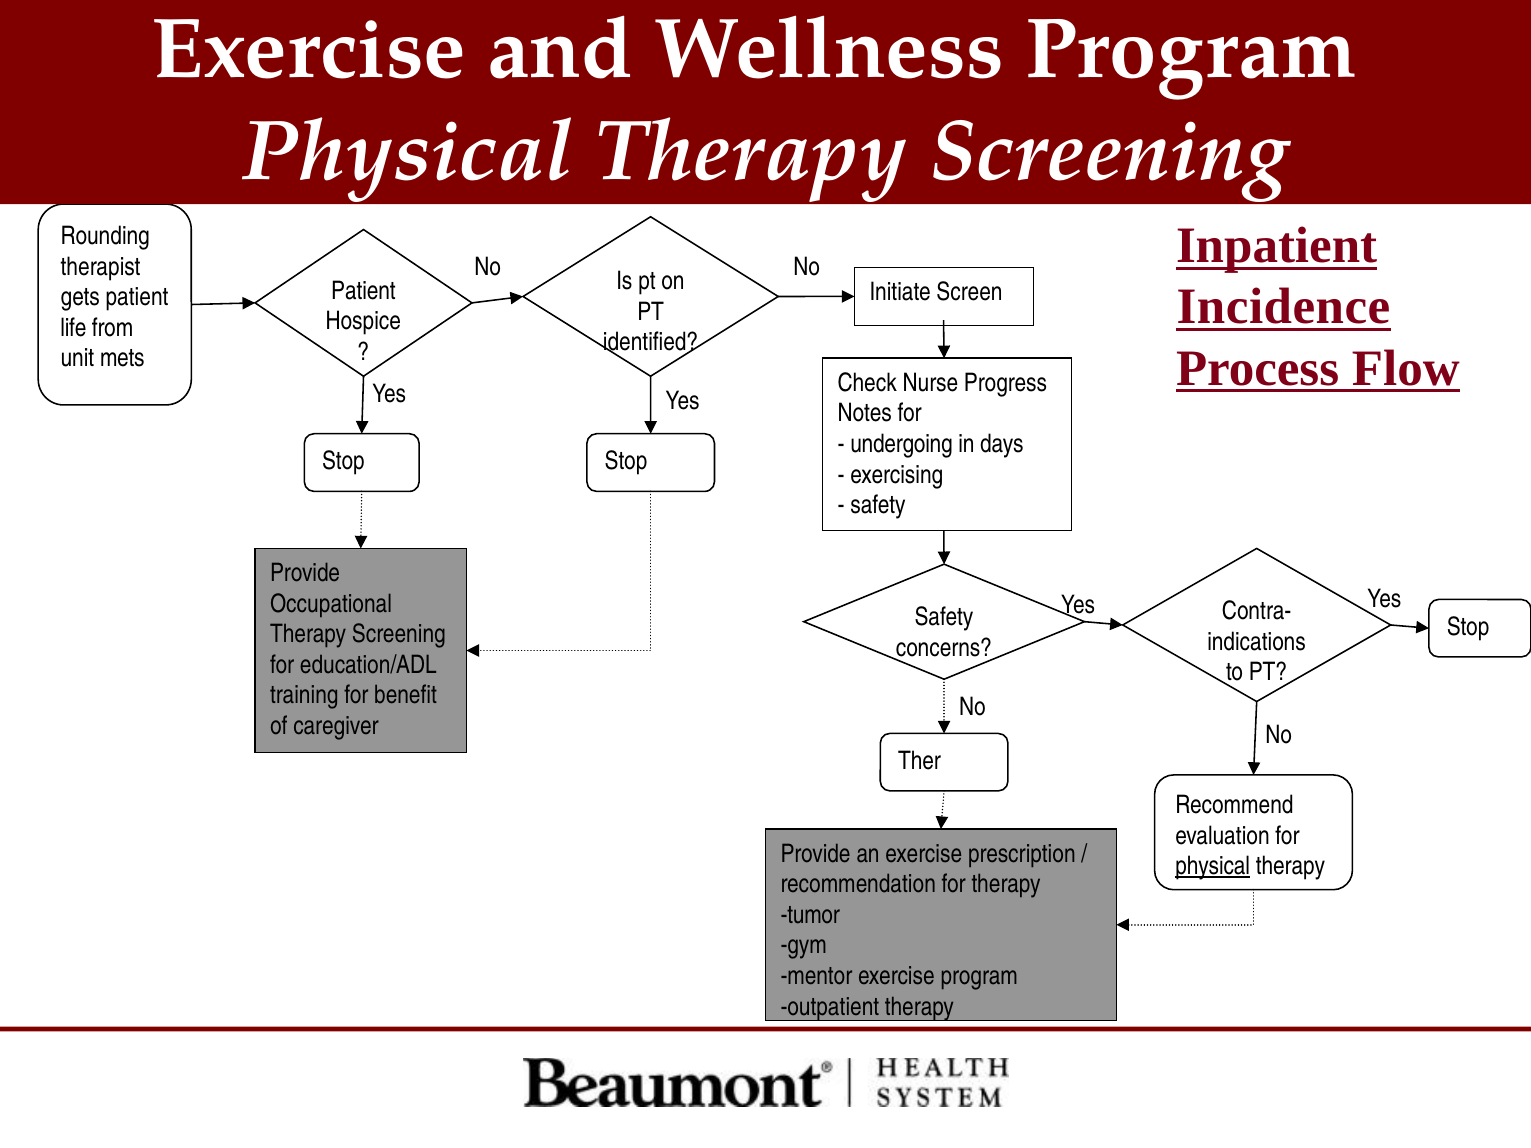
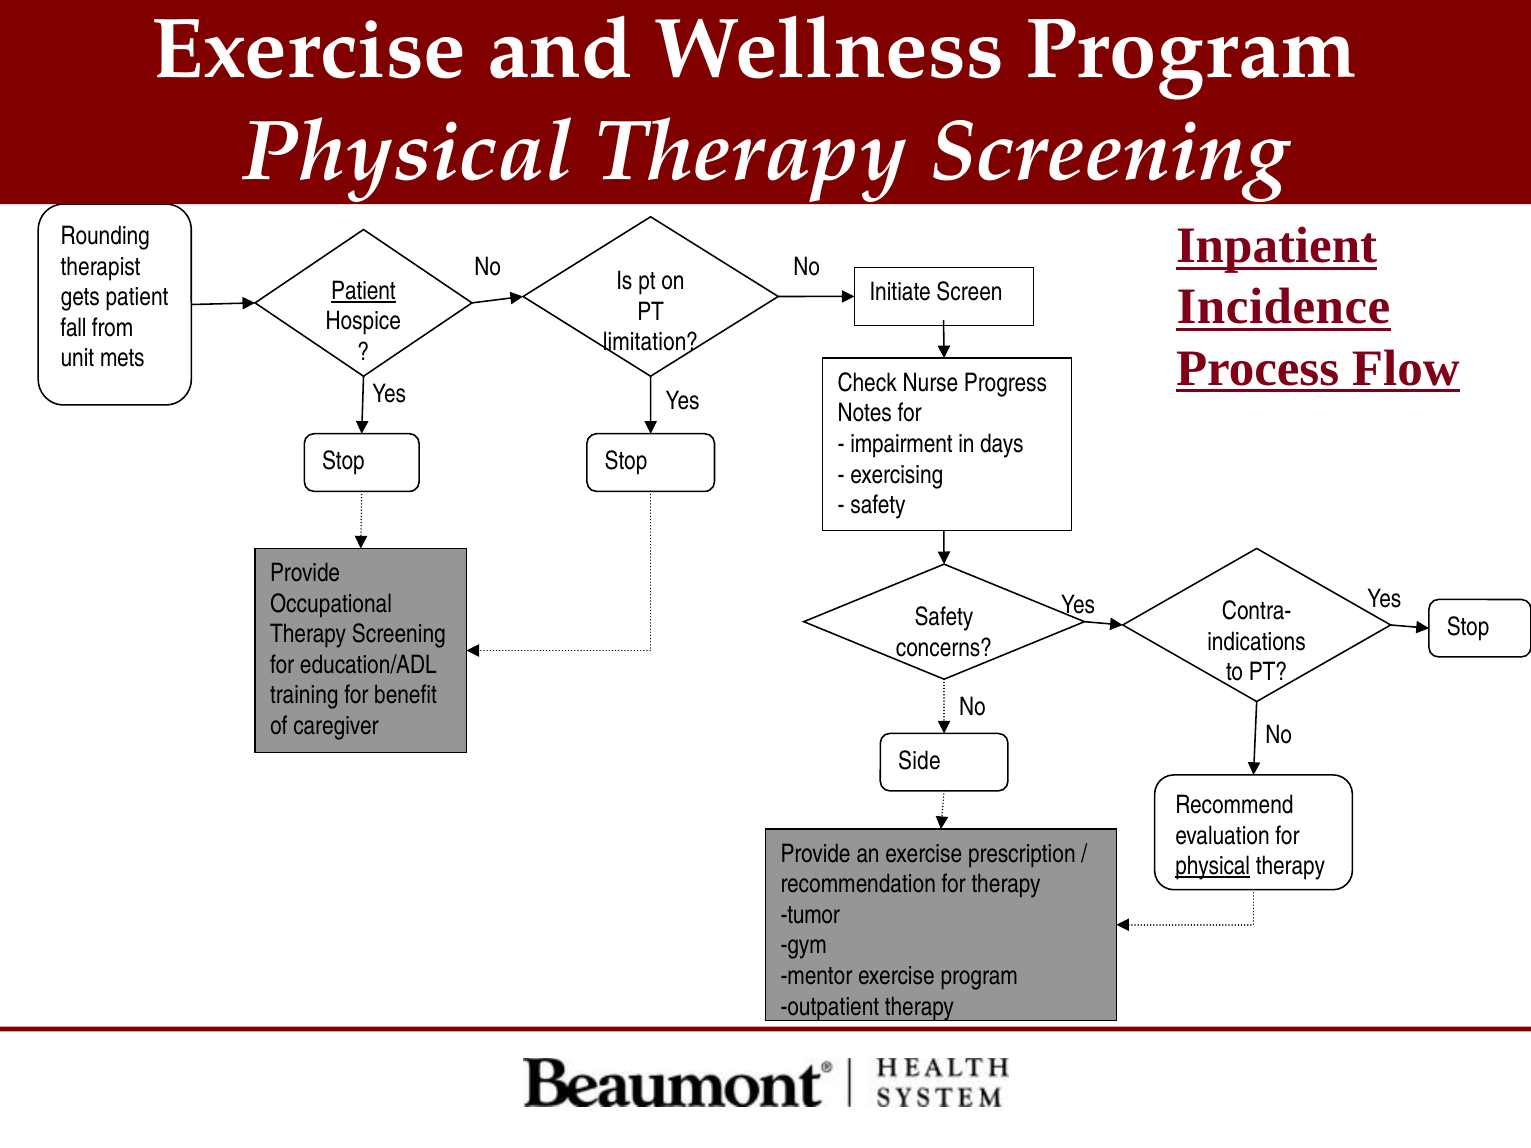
Patient underline: none -> present (363, 291)
life: life -> fall (73, 328)
identified: identified -> limitation (651, 343)
undergoing: undergoing -> impairment (901, 444)
Ther: Ther -> Side (919, 761)
